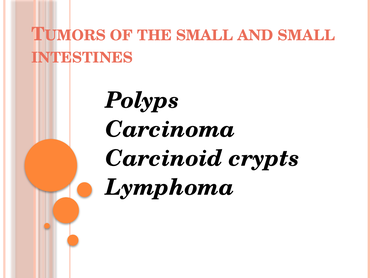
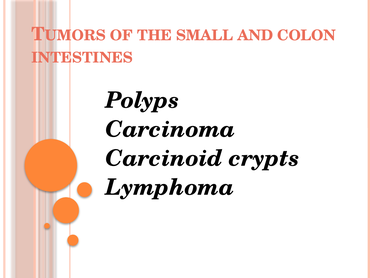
AND SMALL: SMALL -> COLON (306, 36)
